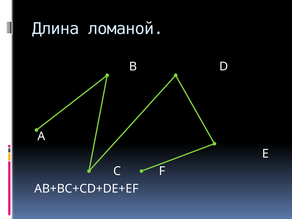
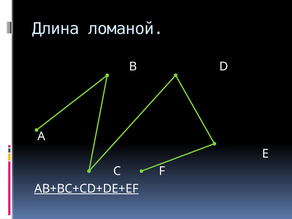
AB+BC+CD+DE+EF underline: none -> present (86, 189)
